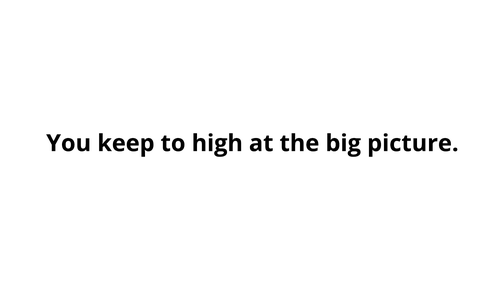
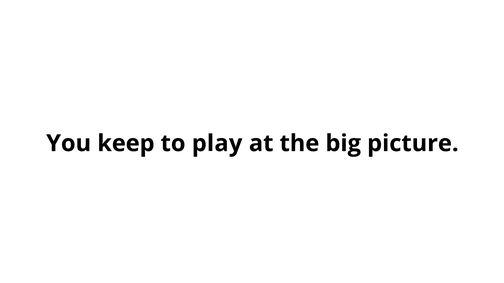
high: high -> play (217, 144)
